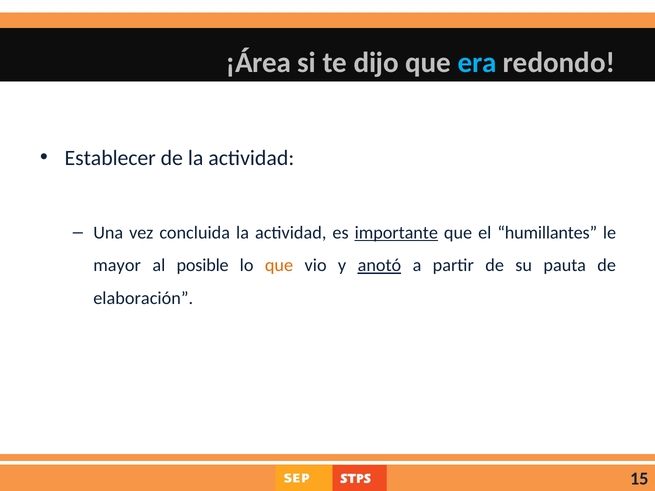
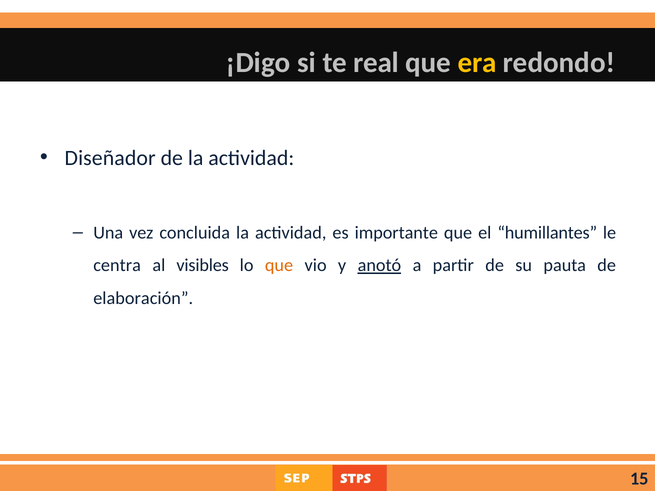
¡Área: ¡Área -> ¡Digo (258, 63)
dijo: dijo -> real (376, 63)
era colour: light blue -> yellow (477, 63)
Establecer: Establecer -> Diseñador (110, 158)
importante underline: present -> none (396, 233)
mayor: mayor -> centra (117, 266)
posible: posible -> visibles (203, 266)
